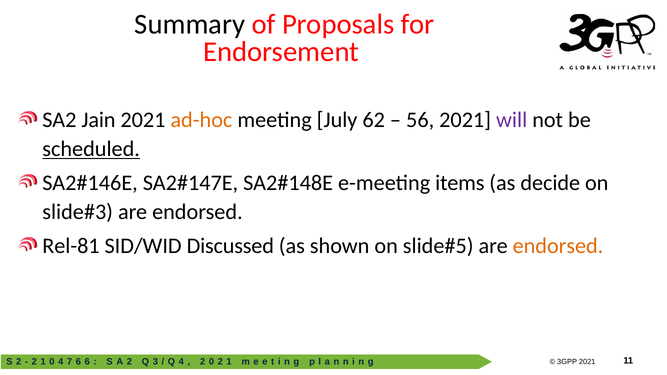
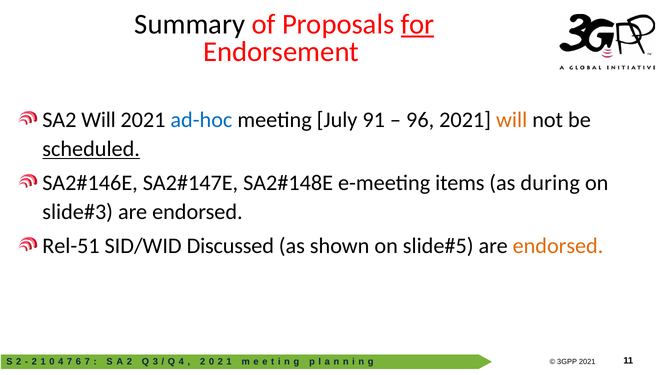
for underline: none -> present (418, 24)
SA2 Jain: Jain -> Will (99, 120)
ad-hoc colour: orange -> blue (201, 120)
62: 62 -> 91 (374, 120)
56: 56 -> 96 (420, 120)
will colour: purple -> orange (512, 120)
decide: decide -> during (550, 183)
Rel-81: Rel-81 -> Rel-51 (71, 246)
6: 6 -> 7 (87, 362)
